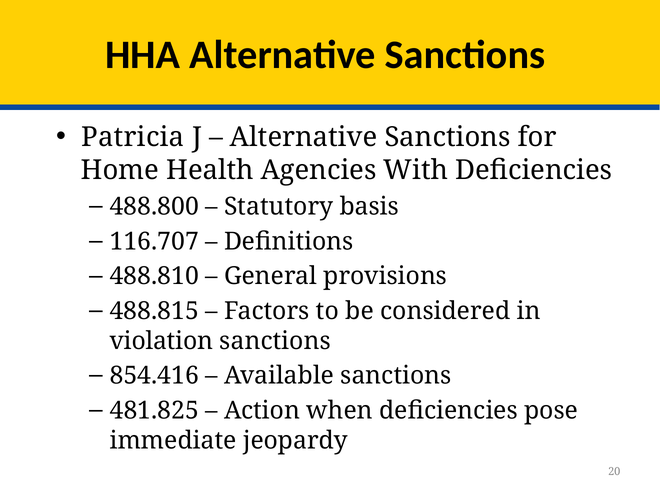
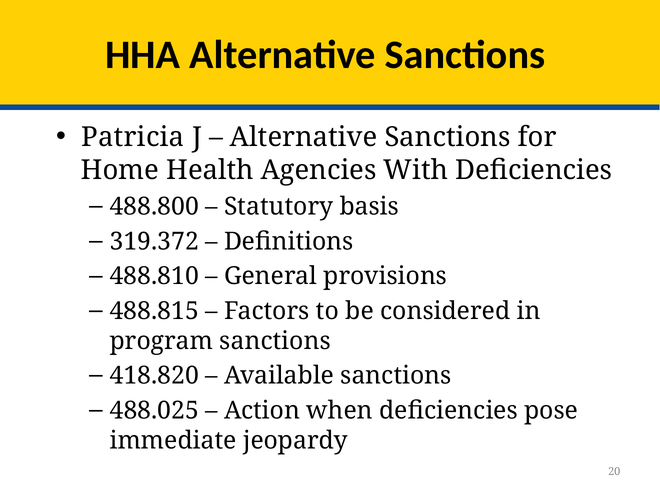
116.707: 116.707 -> 319.372 (154, 241)
violation: violation -> program (161, 341)
854.416: 854.416 -> 418.820 (154, 376)
481.825: 481.825 -> 488.025 (154, 411)
